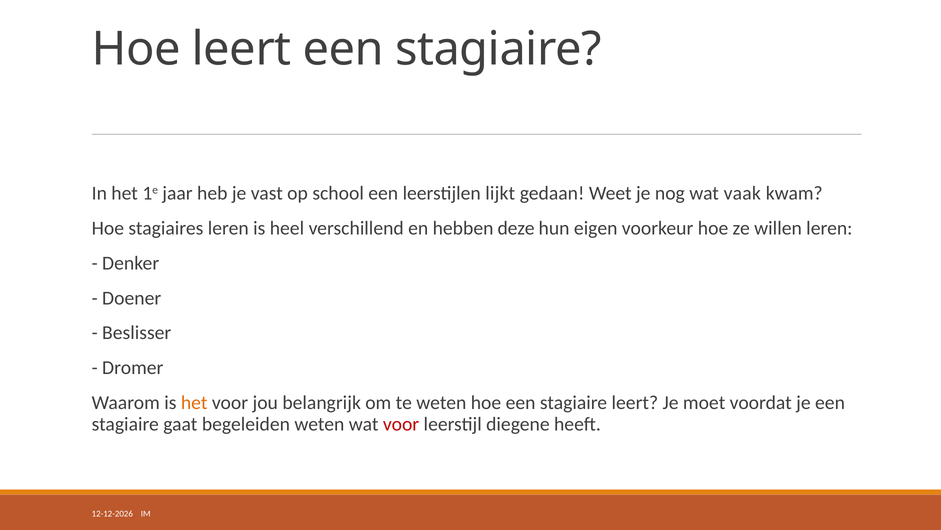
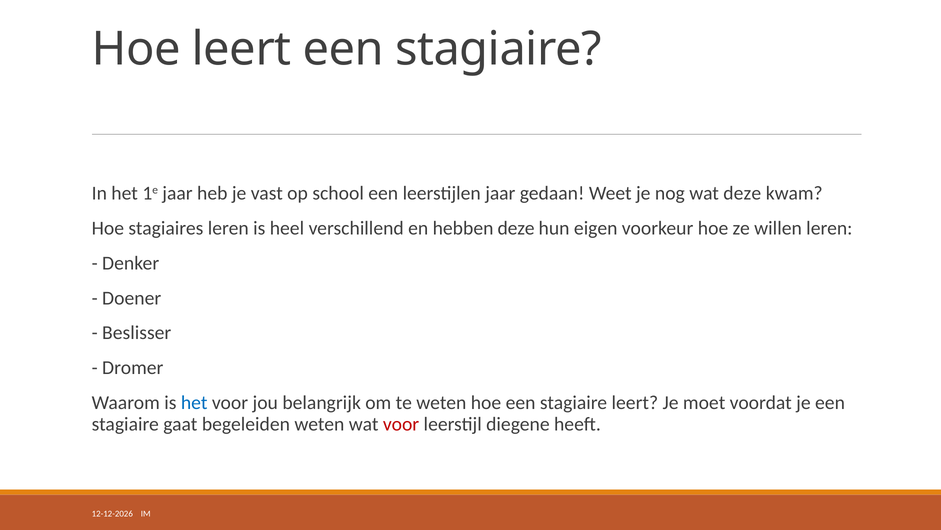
leerstijlen lijkt: lijkt -> jaar (500, 193)
wat vaak: vaak -> deze (742, 193)
het colour: orange -> blue (194, 402)
